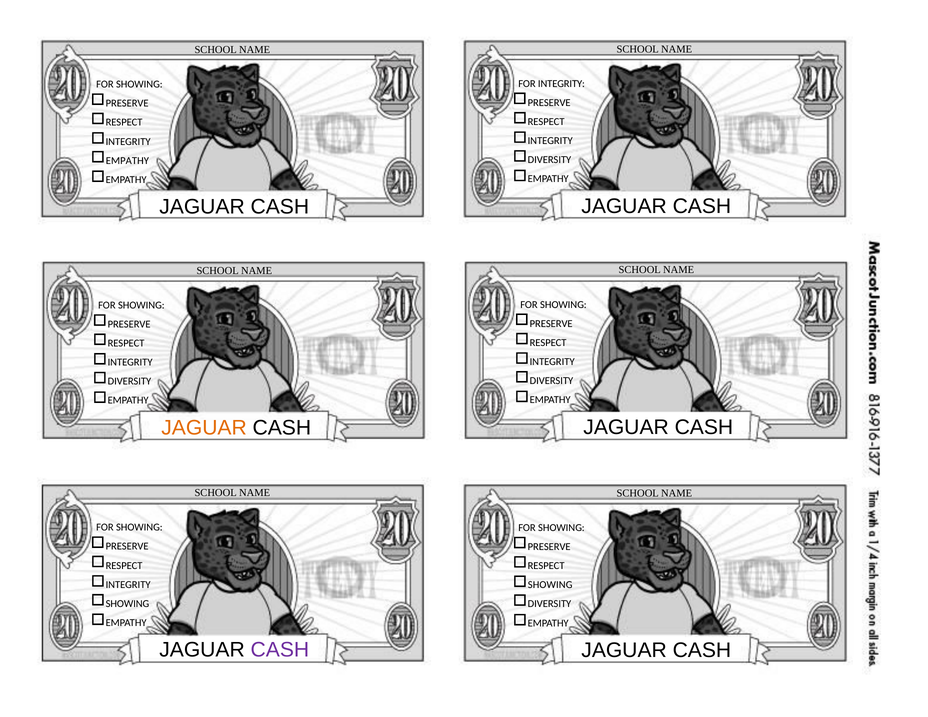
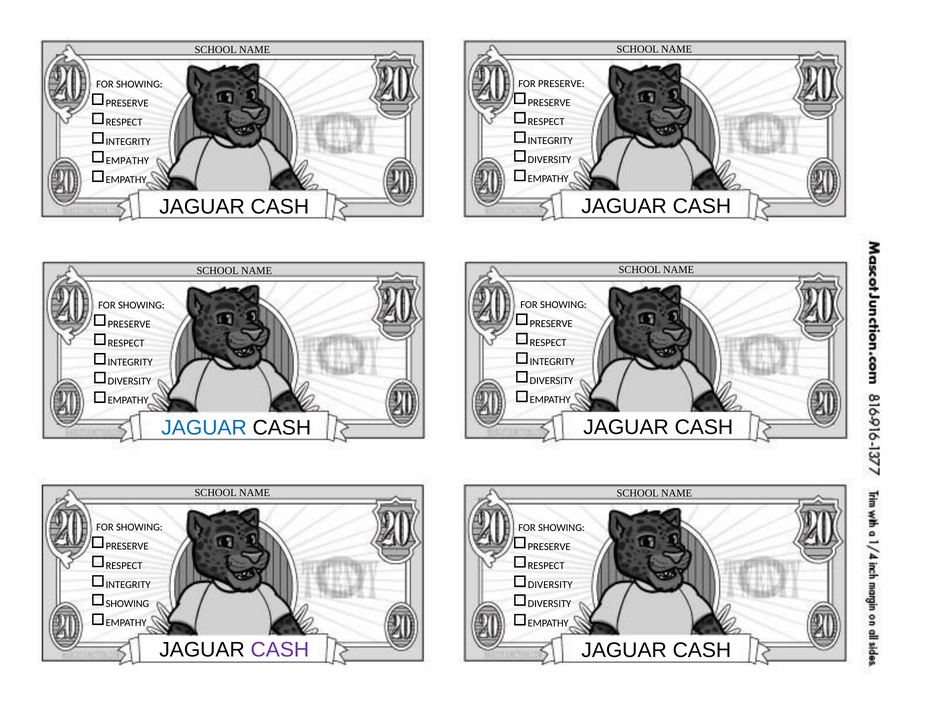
FOR INTEGRITY: INTEGRITY -> PRESERVE (561, 84)
JAGUAR colour: orange -> blue (204, 428)
SHOWING: SHOWING -> DIVERSITY (550, 585)
